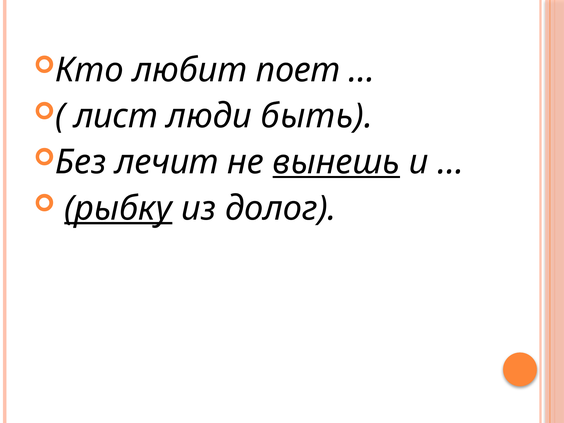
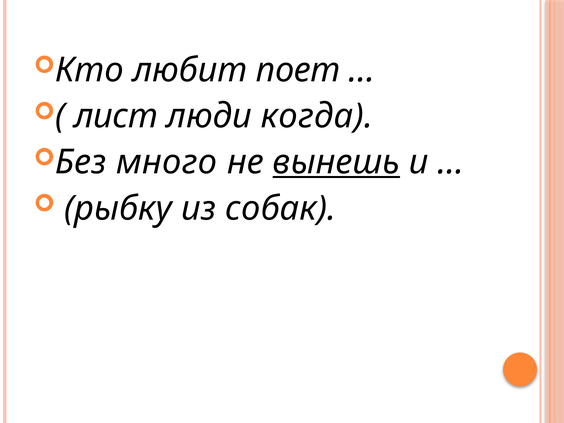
быть: быть -> когда (317, 116)
лечит: лечит -> много (167, 162)
рыбку underline: present -> none (118, 208)
долог: долог -> собак (281, 208)
